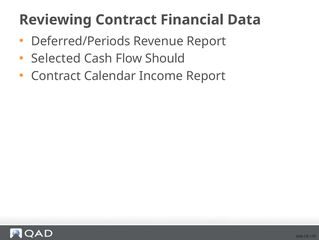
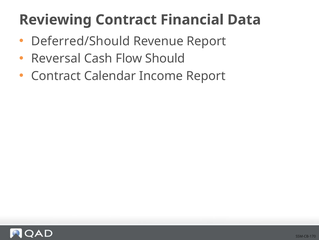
Deferred/Periods: Deferred/Periods -> Deferred/Should (81, 41)
Selected: Selected -> Reversal (56, 58)
